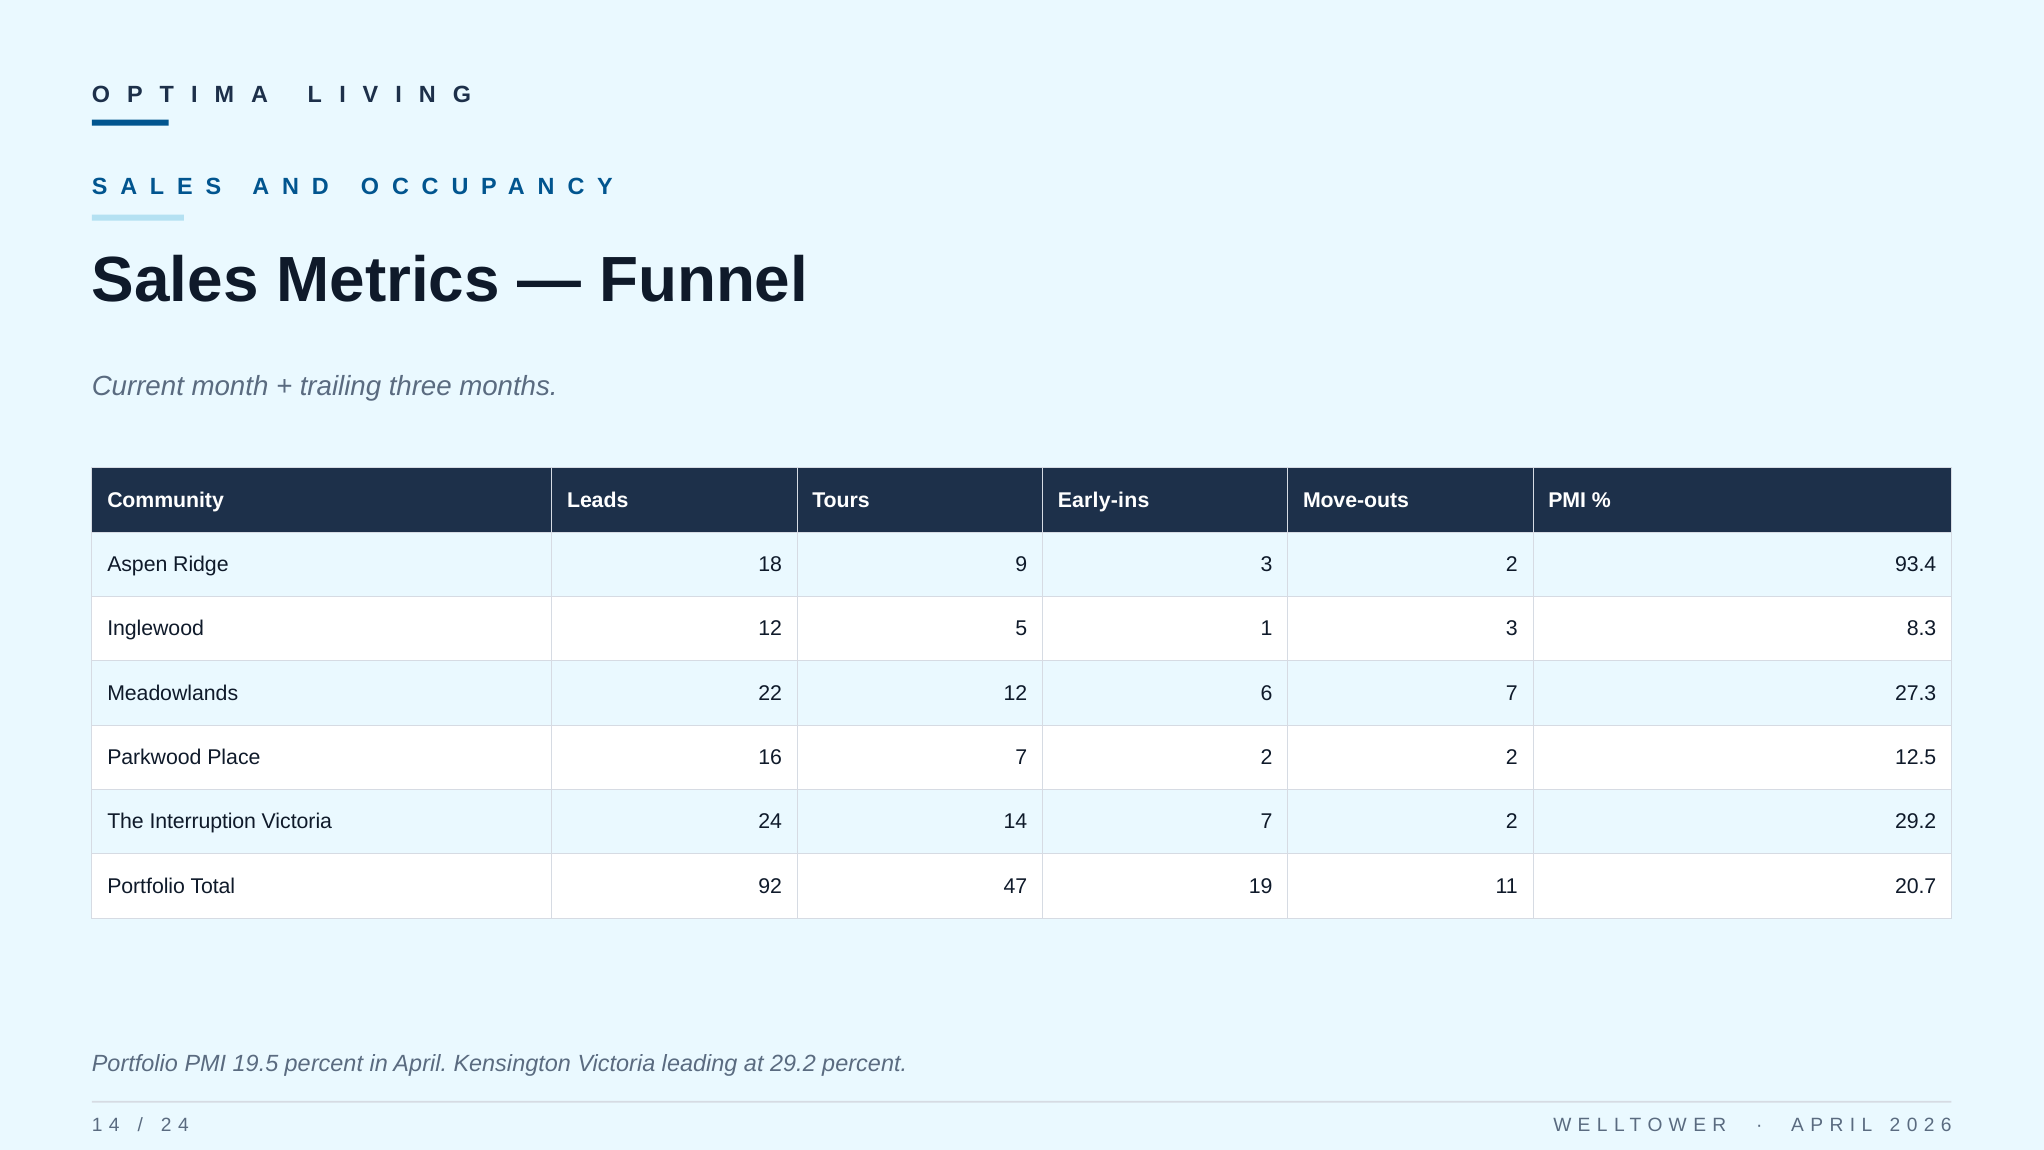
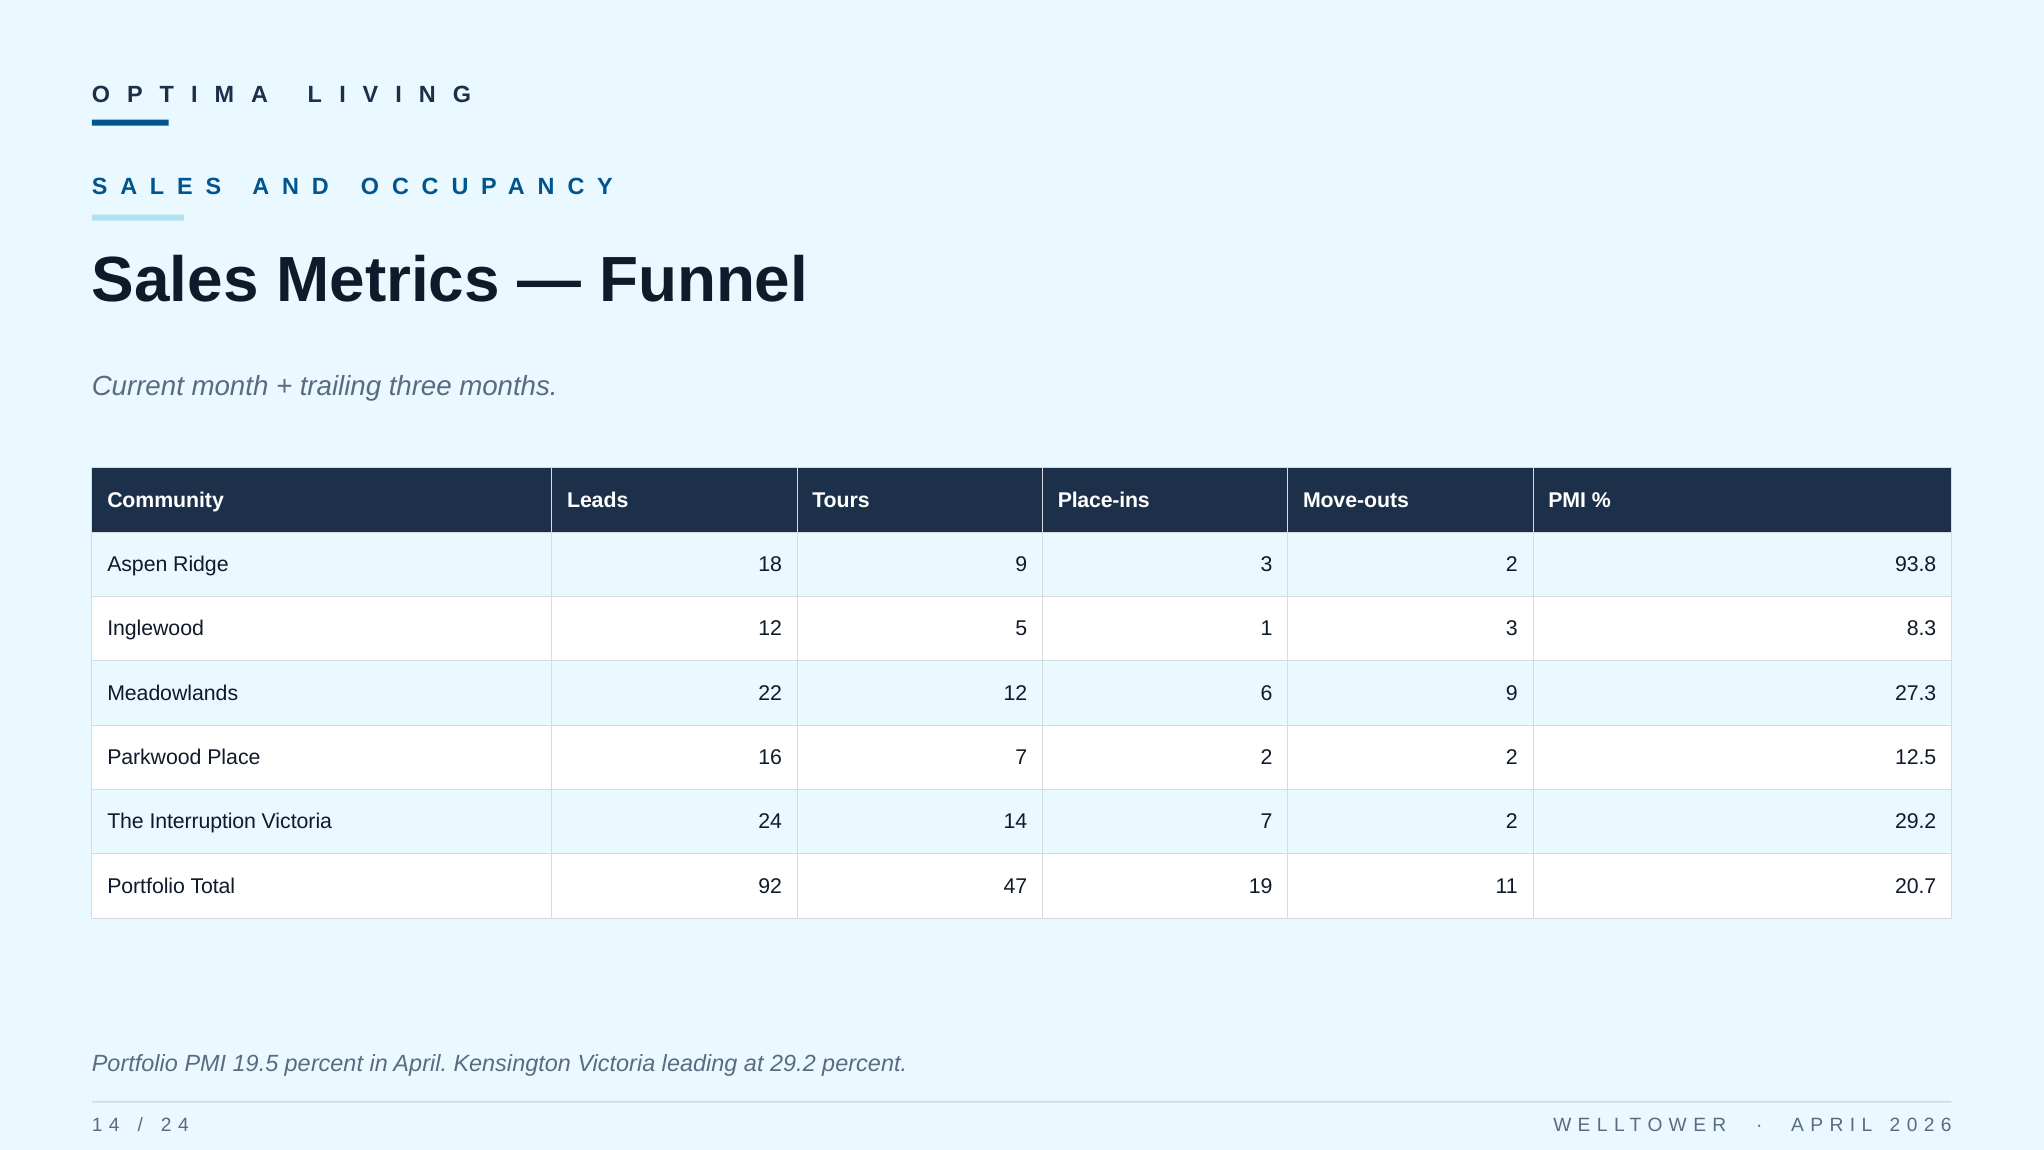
Early-ins: Early-ins -> Place-ins (1104, 500)
93.4: 93.4 -> 93.8 (1916, 564)
6 7: 7 -> 9 (1512, 693)
